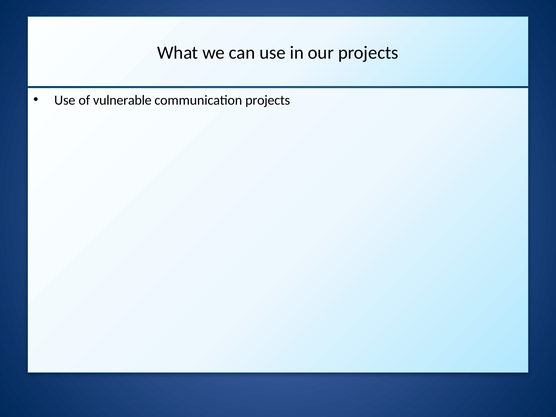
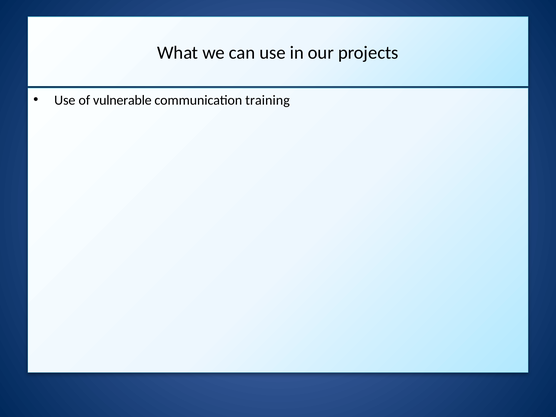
communication projects: projects -> training (268, 100)
